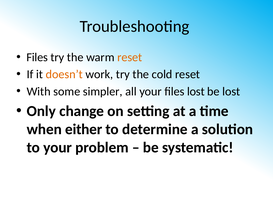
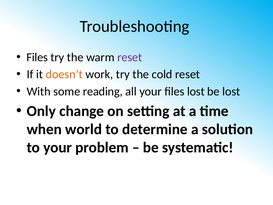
reset colour: orange -> purple (130, 57)
simpler: simpler -> reading (103, 91)
either: either -> world (84, 129)
